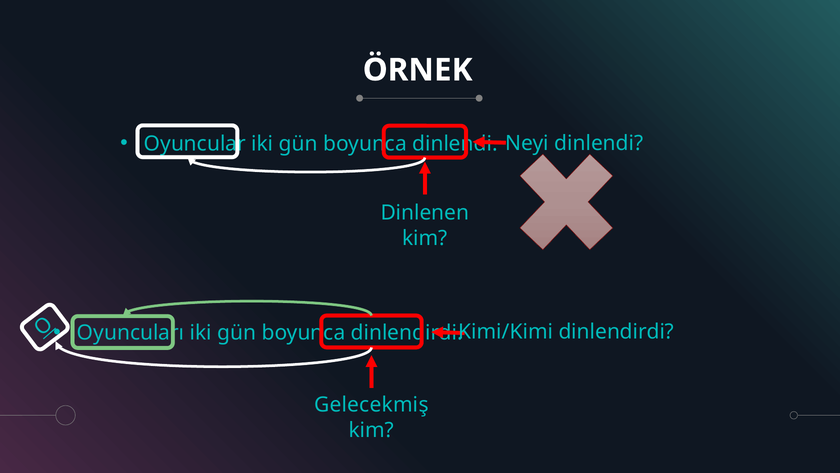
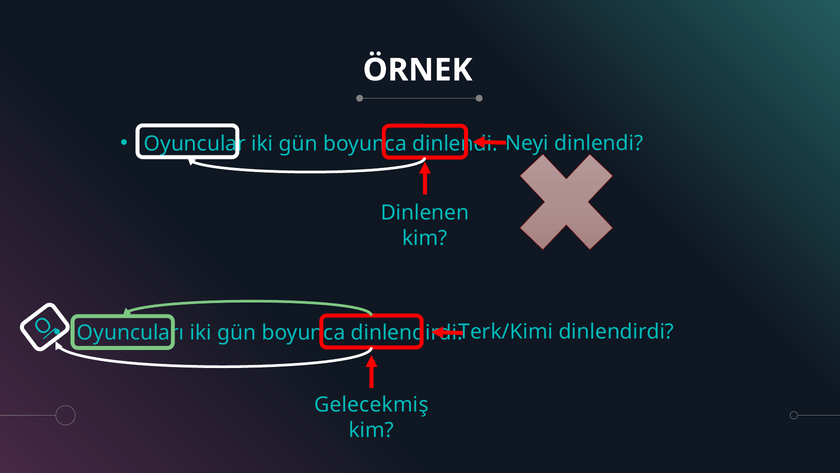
Kimi/Kimi: Kimi/Kimi -> Terk/Kimi (506, 332)
